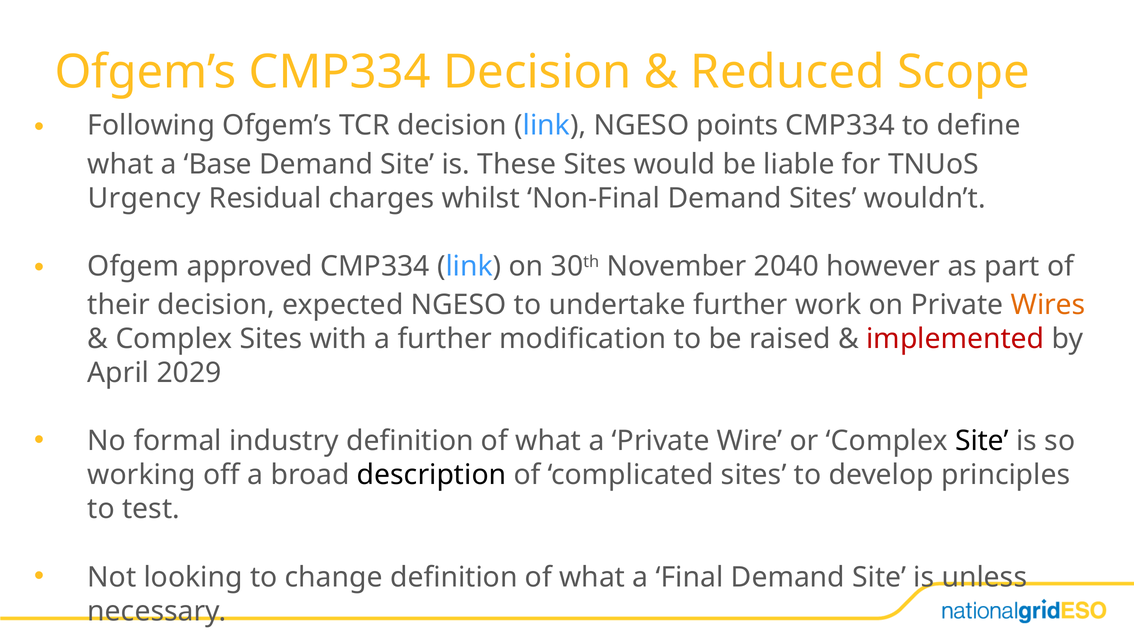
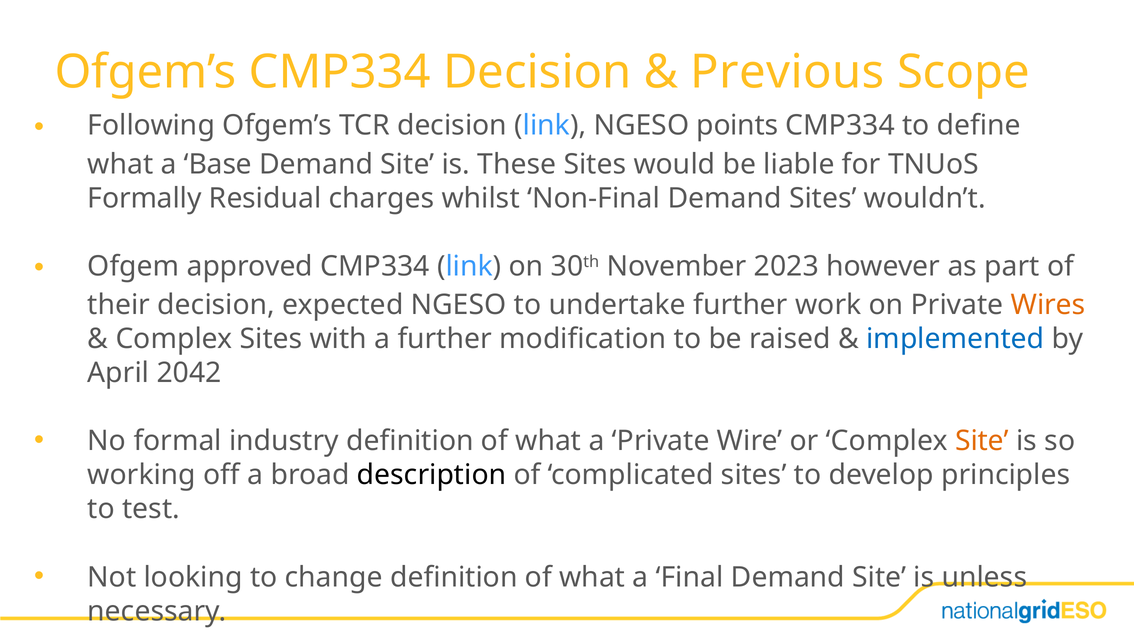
Reduced: Reduced -> Previous (787, 72)
Urgency: Urgency -> Formally (145, 198)
2040: 2040 -> 2023 (786, 266)
implemented colour: red -> blue (955, 339)
2029: 2029 -> 2042 (189, 373)
Site colour: black -> orange (982, 441)
